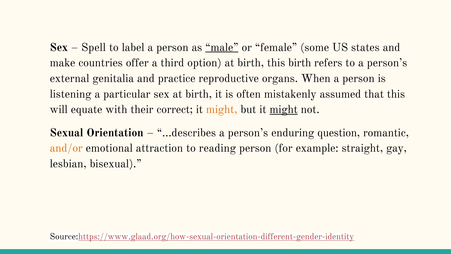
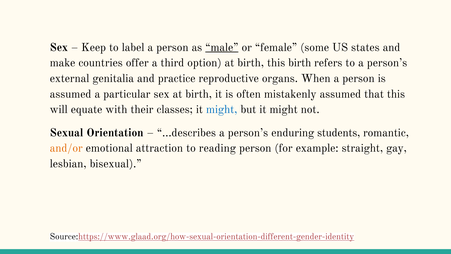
Spell: Spell -> Keep (94, 47)
listening: listening -> assumed (71, 94)
correct: correct -> classes (175, 109)
might colour: orange -> blue (222, 109)
might underline: present -> none (284, 109)
question: question -> students (339, 133)
